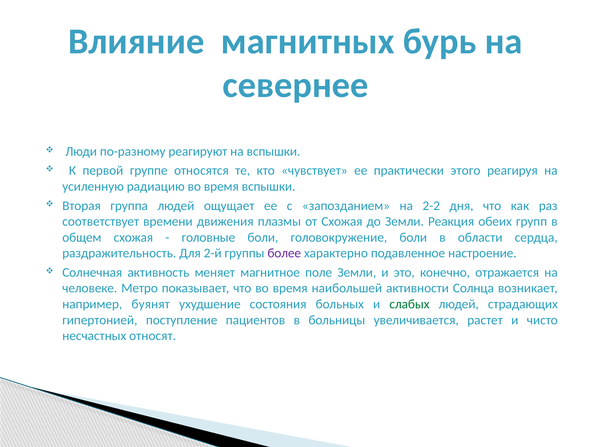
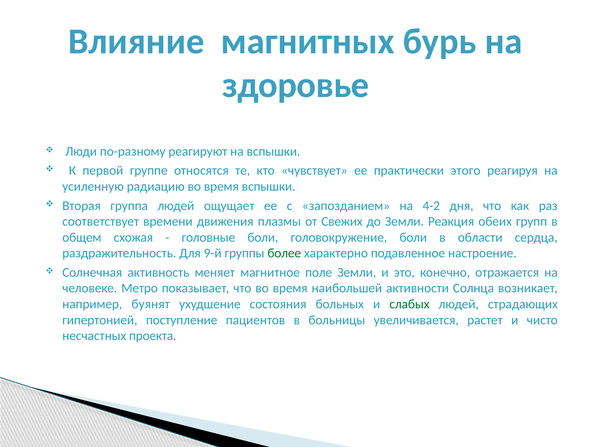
севернее: севернее -> здоровье (296, 85)
2-2: 2-2 -> 4-2 (431, 206)
от Схожая: Схожая -> Свежих (342, 222)
2-й: 2-й -> 9-й (213, 253)
более colour: purple -> green (284, 253)
относят: относят -> проекта (153, 336)
